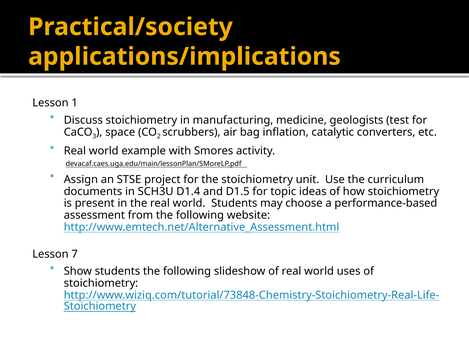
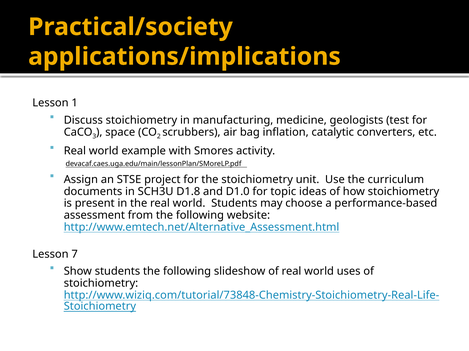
D1.4: D1.4 -> D1.8 (188, 192)
D1.5: D1.5 -> D1.0 (238, 192)
